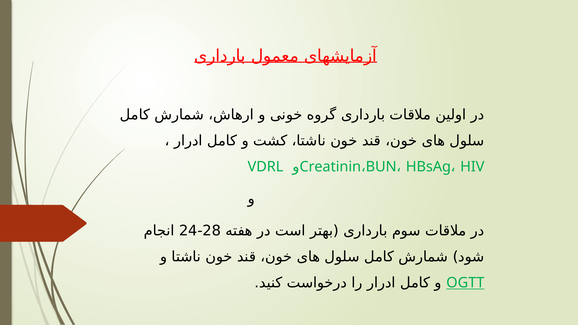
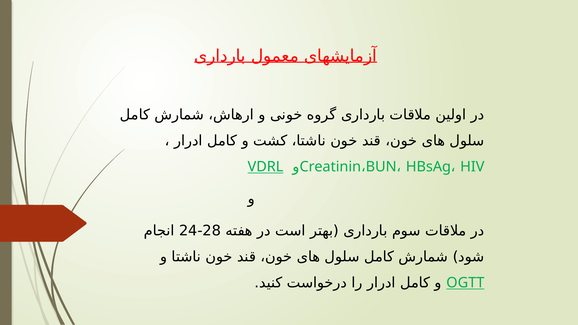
VDRL underline: none -> present (266, 167)
